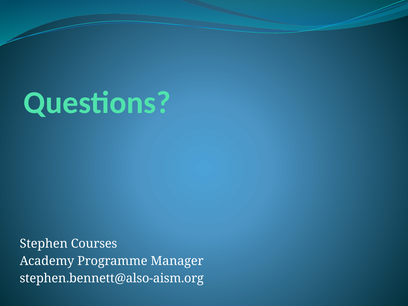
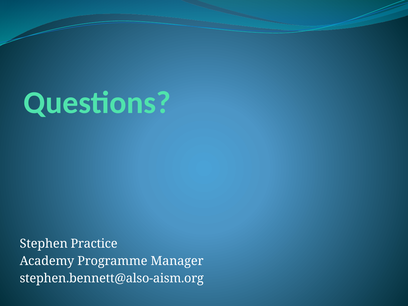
Courses: Courses -> Practice (94, 244)
